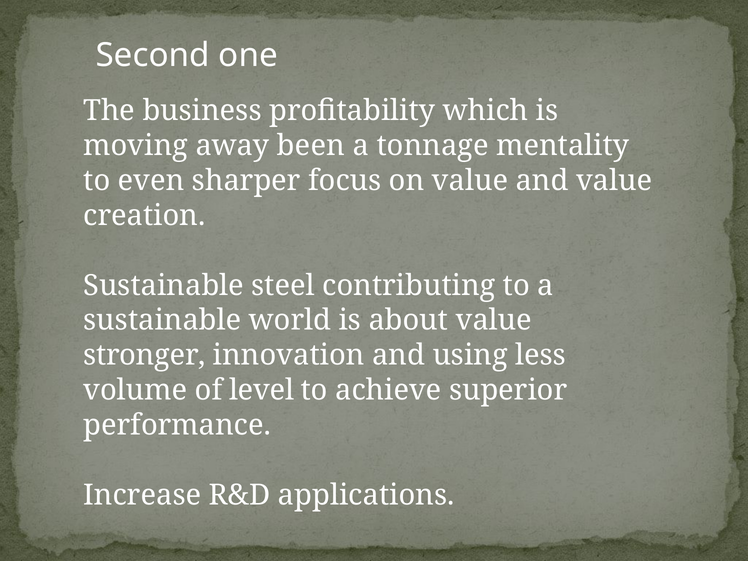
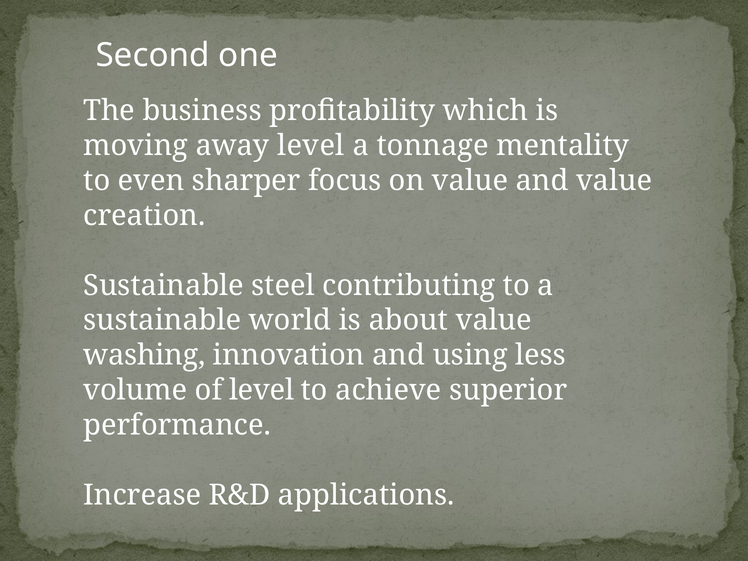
away been: been -> level (311, 146)
stronger: stronger -> washing (144, 355)
